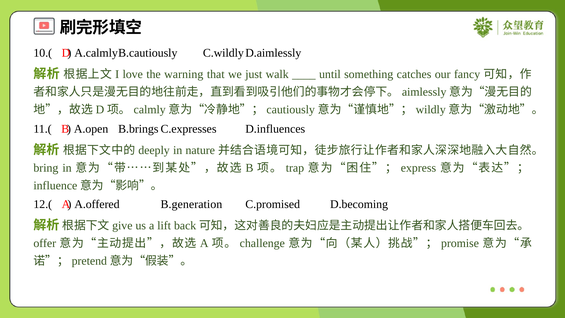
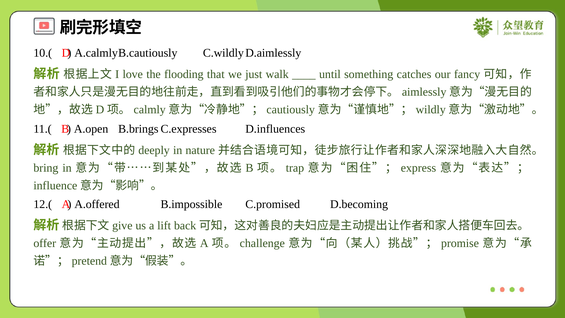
warning: warning -> flooding (184, 74)
B.generation: B.generation -> B.impossible (191, 204)
